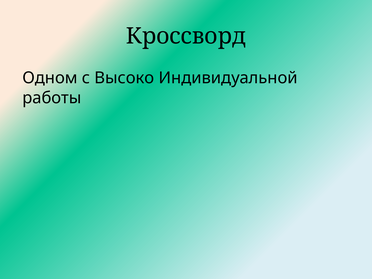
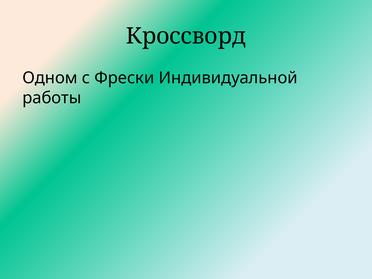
Высоко: Высоко -> Фрески (124, 78)
